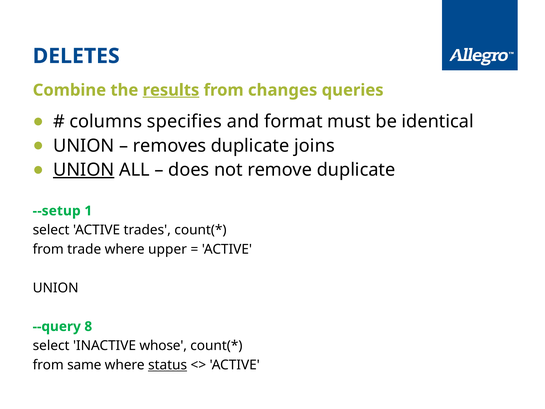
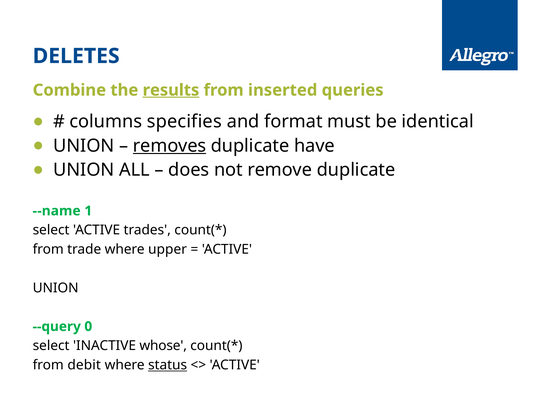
changes: changes -> inserted (283, 90)
removes underline: none -> present (170, 146)
joins: joins -> have (314, 146)
UNION underline: present -> none (84, 170)
--setup: --setup -> --name (57, 211)
8: 8 -> 0 (88, 326)
same: same -> debit (84, 365)
